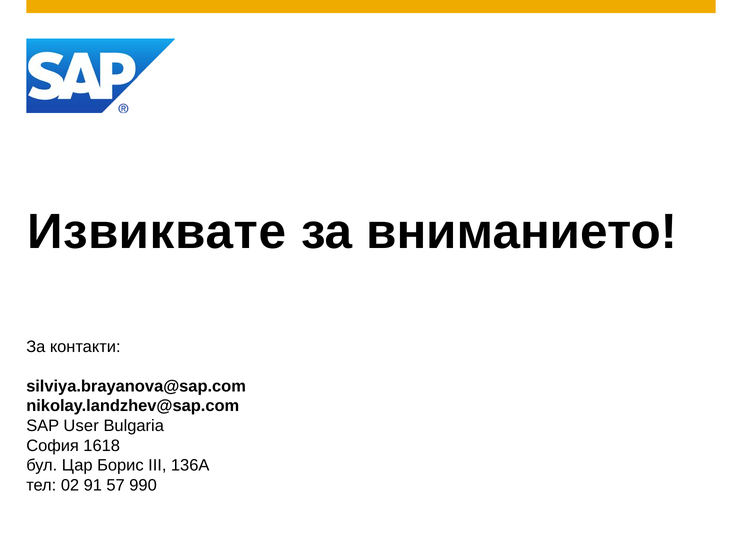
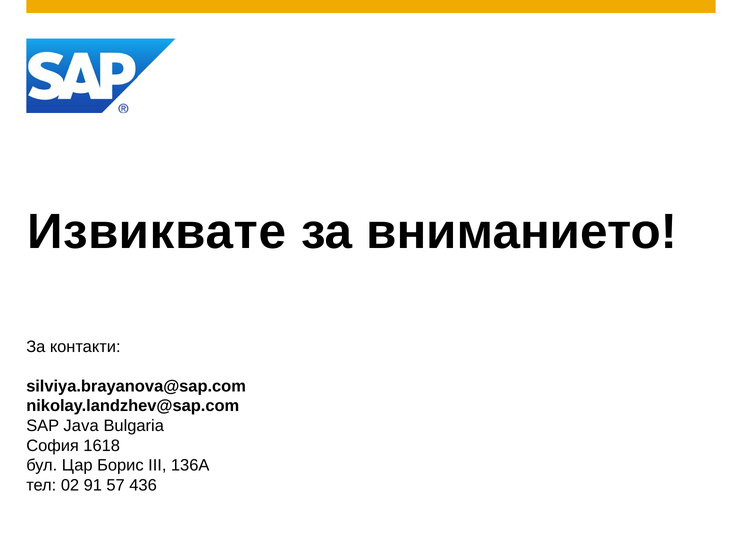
User: User -> Java (81, 425)
990: 990 -> 436 (143, 485)
